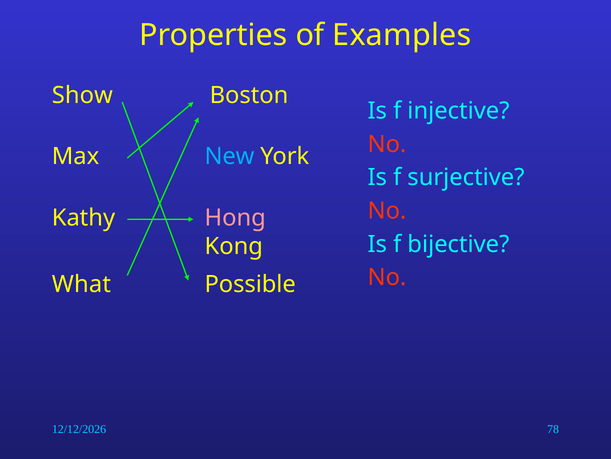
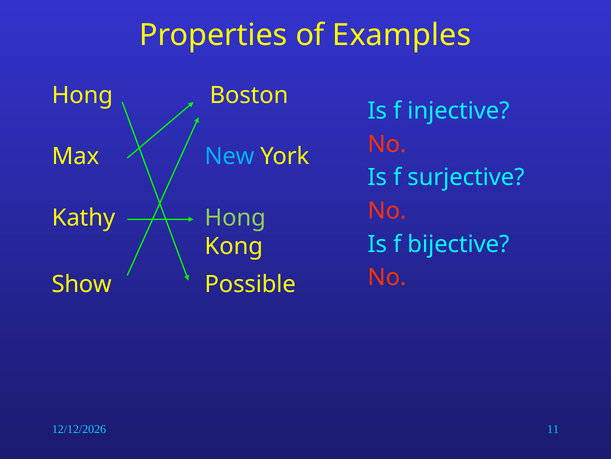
Show: Show -> Hong (82, 95)
Hong colour: pink -> light green (235, 217)
What: What -> Show (82, 284)
78: 78 -> 11 (553, 429)
